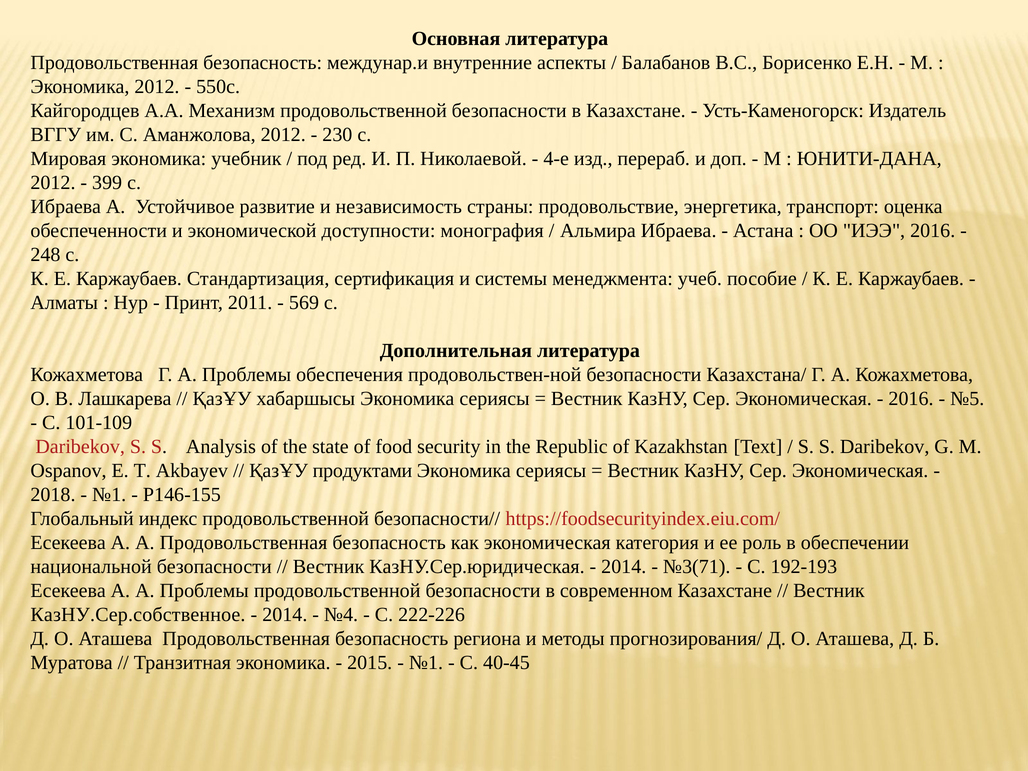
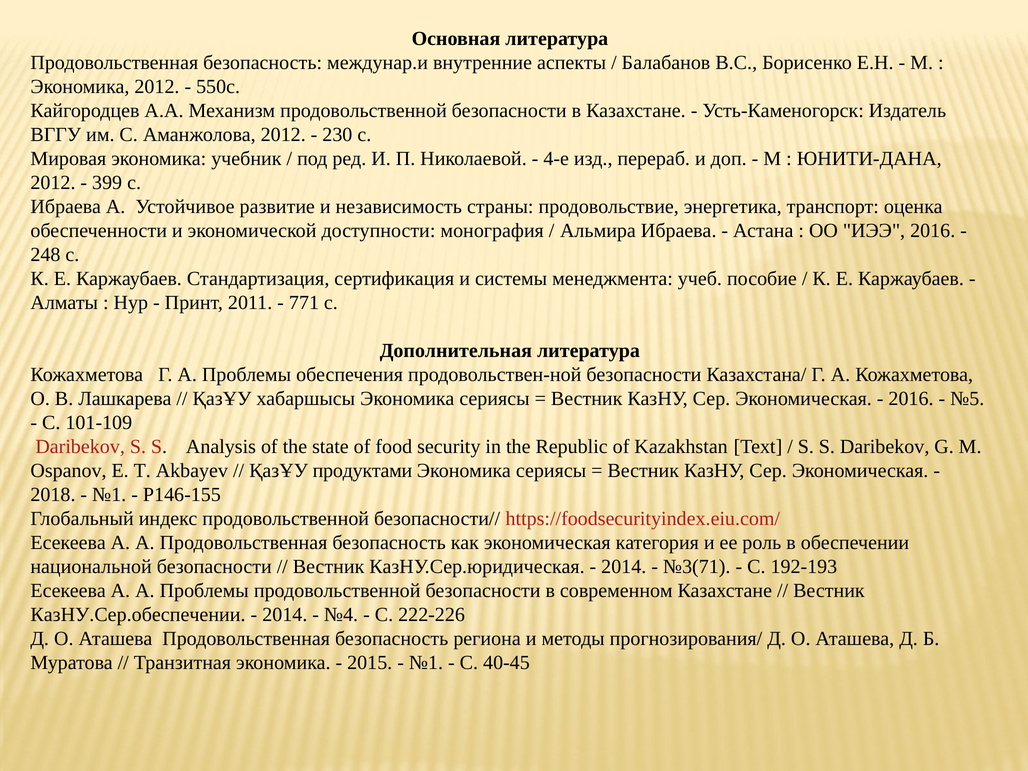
569: 569 -> 771 (304, 303)
КазНУ.Сер.собственное: КазНУ.Сер.собственное -> КазНУ.Сер.обеспечении (138, 615)
